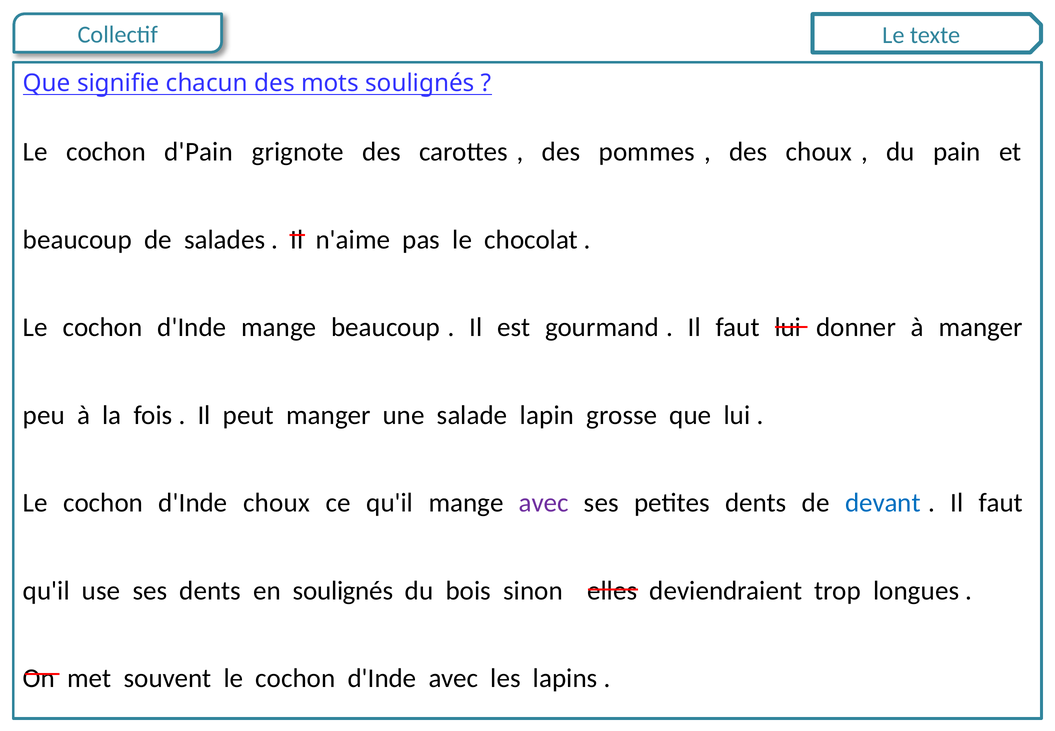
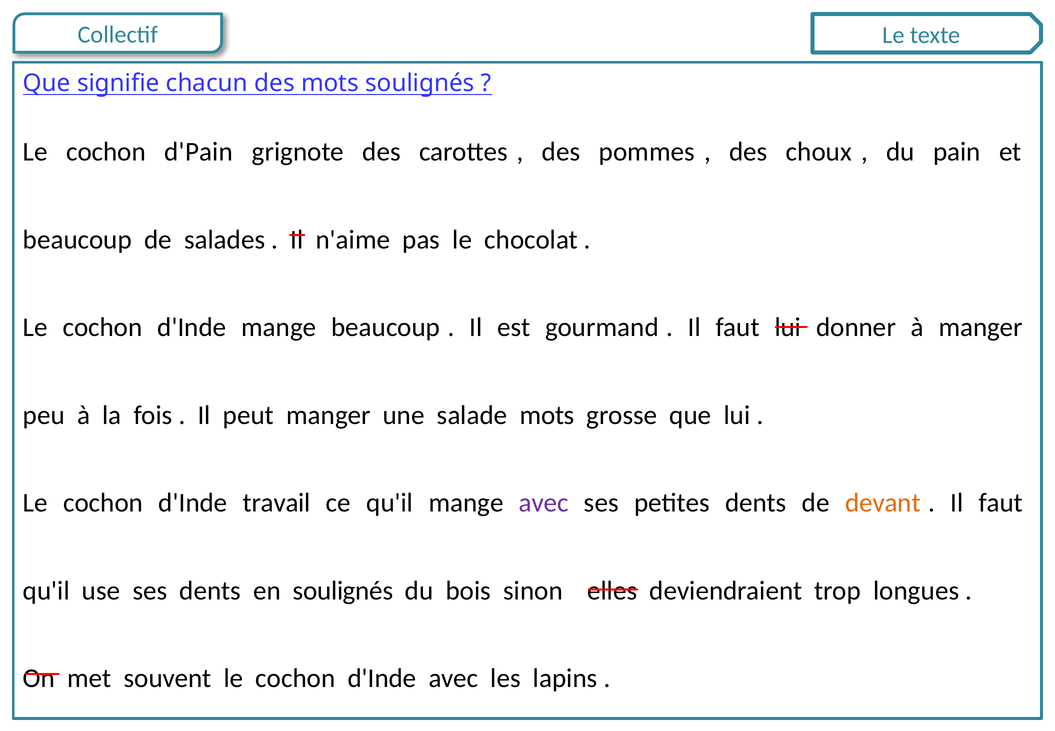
salade lapin: lapin -> mots (547, 415)
d'Inde choux: choux -> travail (277, 503)
devant colour: blue -> orange (883, 503)
